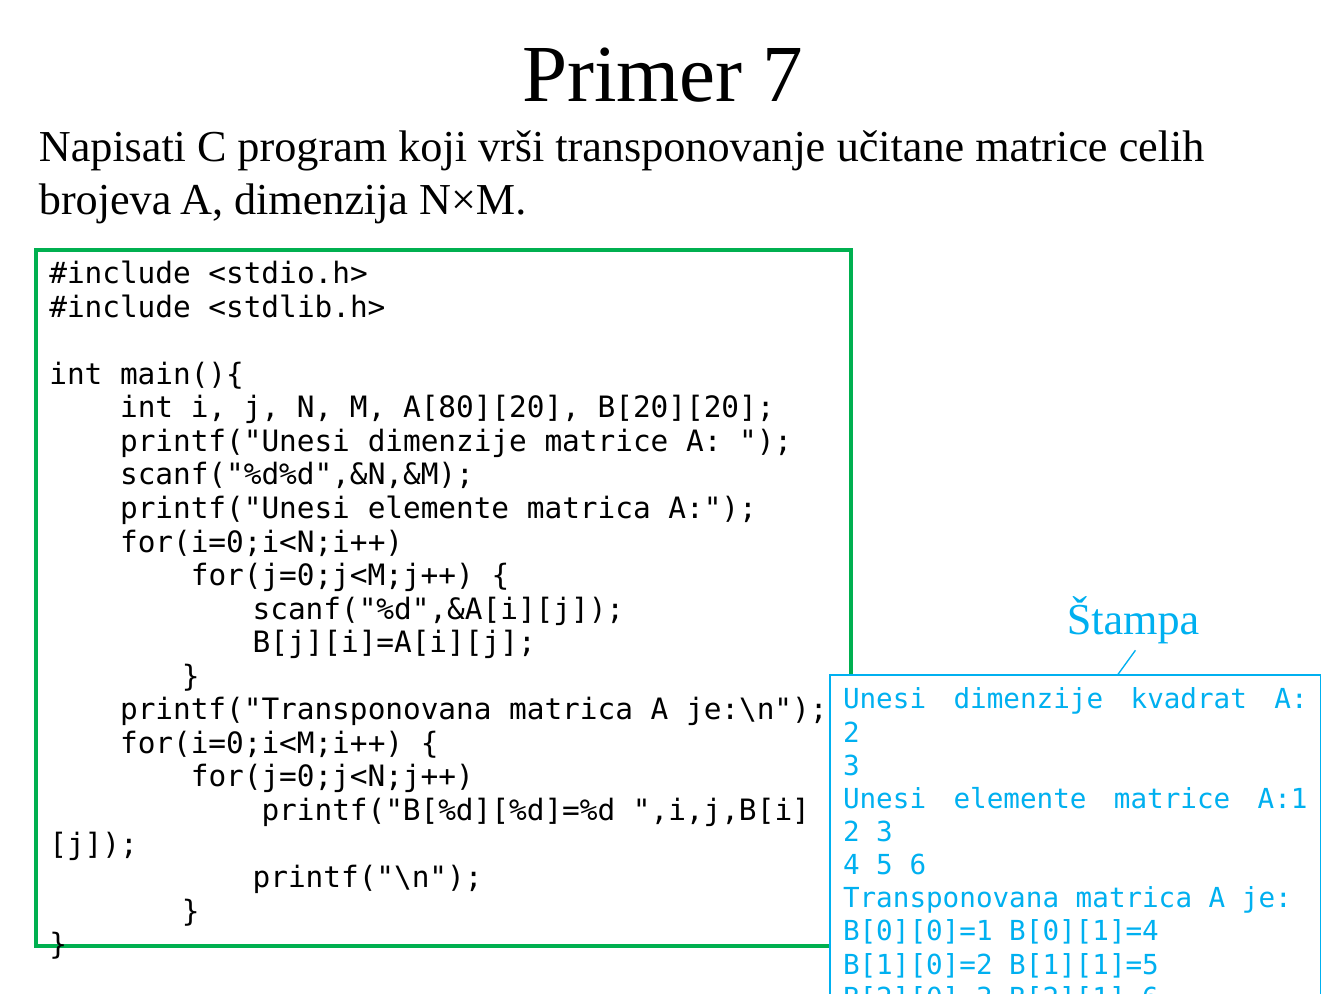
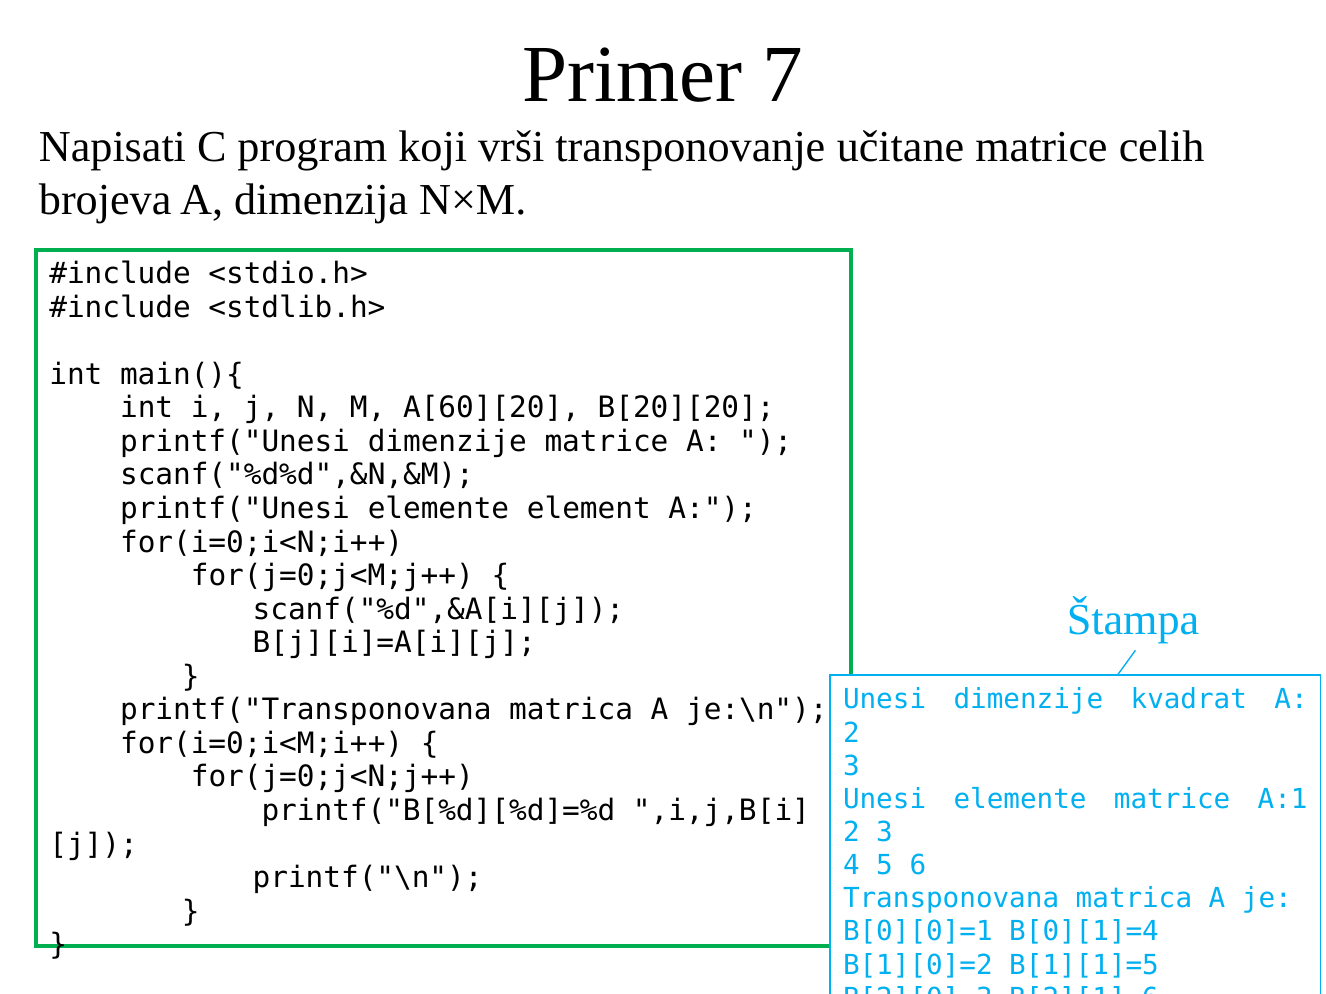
A[80][20: A[80][20 -> A[60][20 (492, 408)
elemente matrica: matrica -> element (589, 509)
